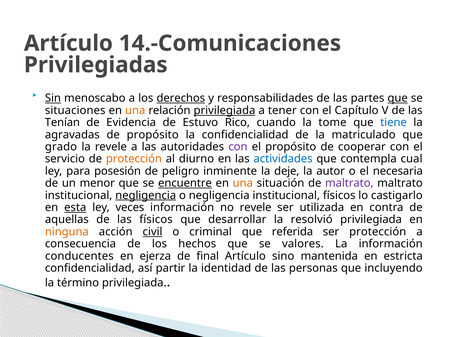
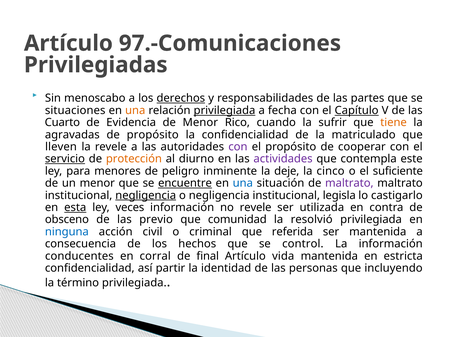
14.-Comunicaciones: 14.-Comunicaciones -> 97.-Comunicaciones (230, 43)
Sin underline: present -> none (53, 98)
que underline: present -> none (398, 98)
tener: tener -> fecha (282, 111)
Capítulo underline: none -> present (357, 111)
Tenían: Tenían -> Cuarto (62, 123)
de Estuvo: Estuvo -> Menor (200, 123)
tome: tome -> sufrir (333, 123)
tiene colour: blue -> orange (394, 123)
grado: grado -> lleven (61, 147)
servicio underline: none -> present (65, 159)
actividades colour: blue -> purple (283, 159)
cual: cual -> este (412, 159)
posesión: posesión -> menores (118, 171)
autor: autor -> cinco (331, 171)
necesaria: necesaria -> suficiente (398, 171)
una colour: orange -> blue (243, 183)
institucional físicos: físicos -> legisla (339, 196)
aquellas: aquellas -> obsceno (67, 220)
las físicos: físicos -> previo (156, 220)
desarrollar: desarrollar -> comunidad (237, 220)
ninguna colour: orange -> blue (67, 232)
civil underline: present -> none (153, 232)
ser protección: protección -> mantenida (378, 232)
valores: valores -> control (303, 244)
ejerza: ejerza -> corral (155, 256)
sino: sino -> vida (283, 256)
